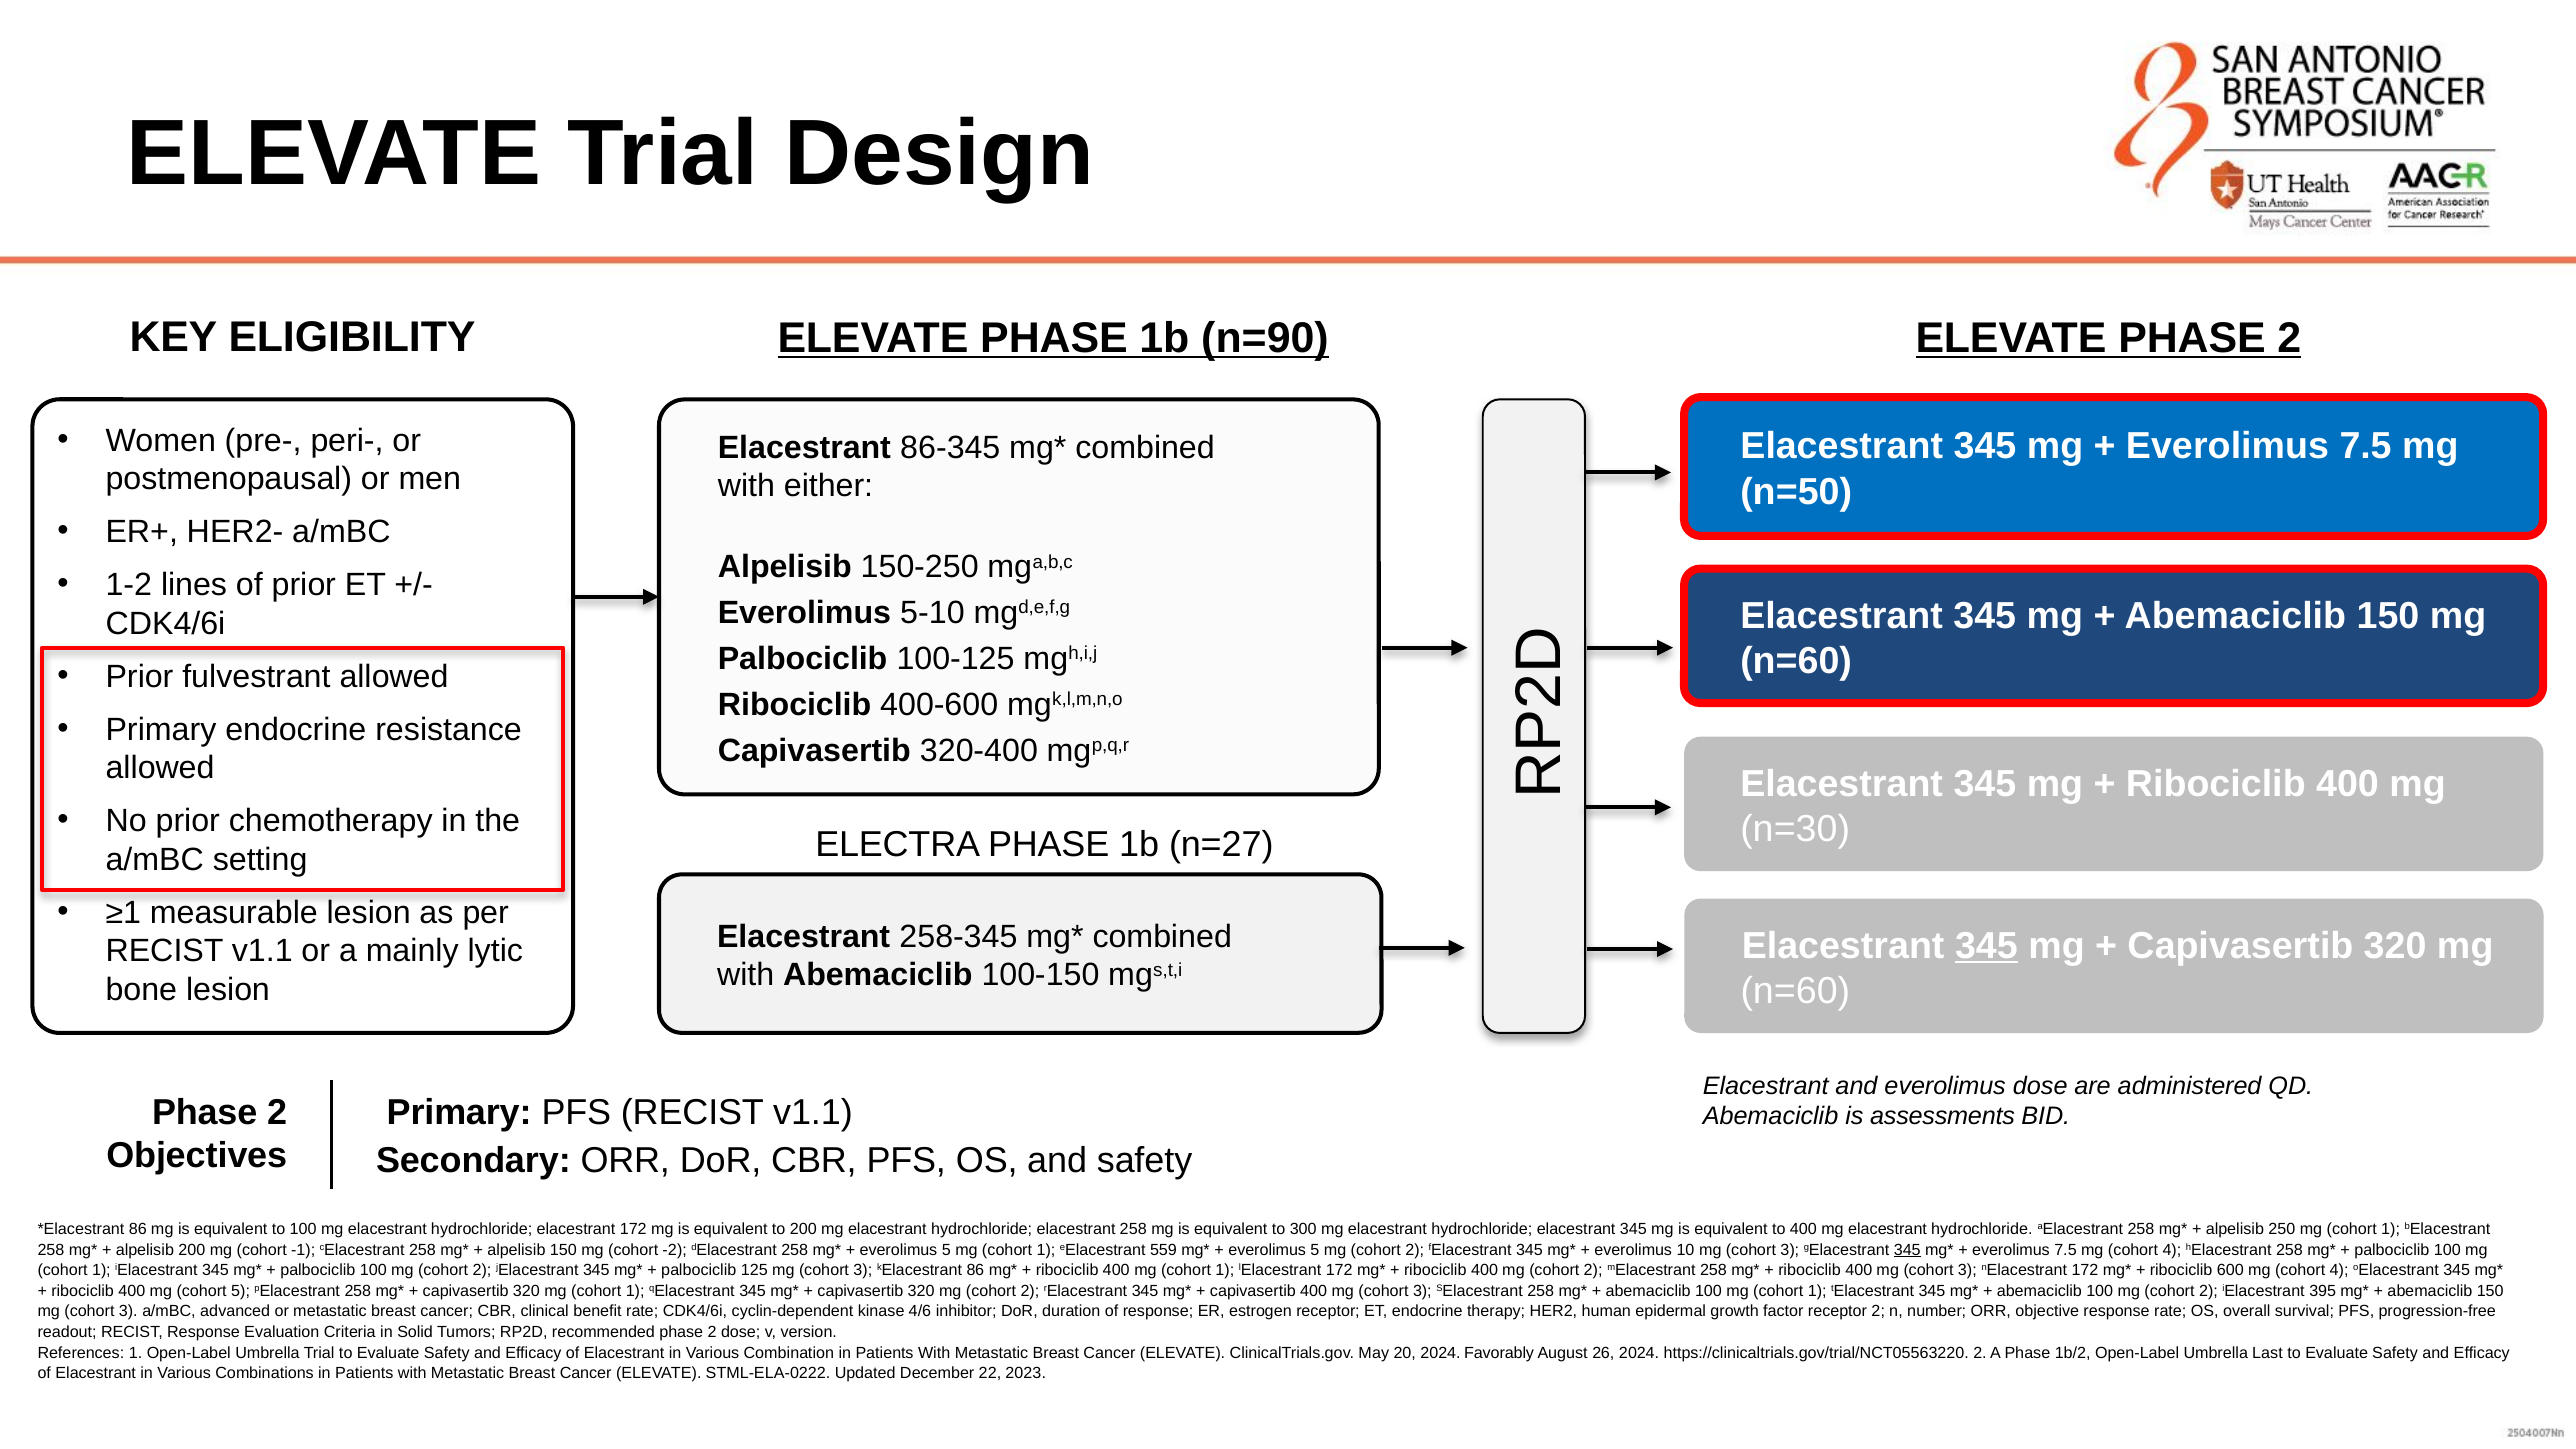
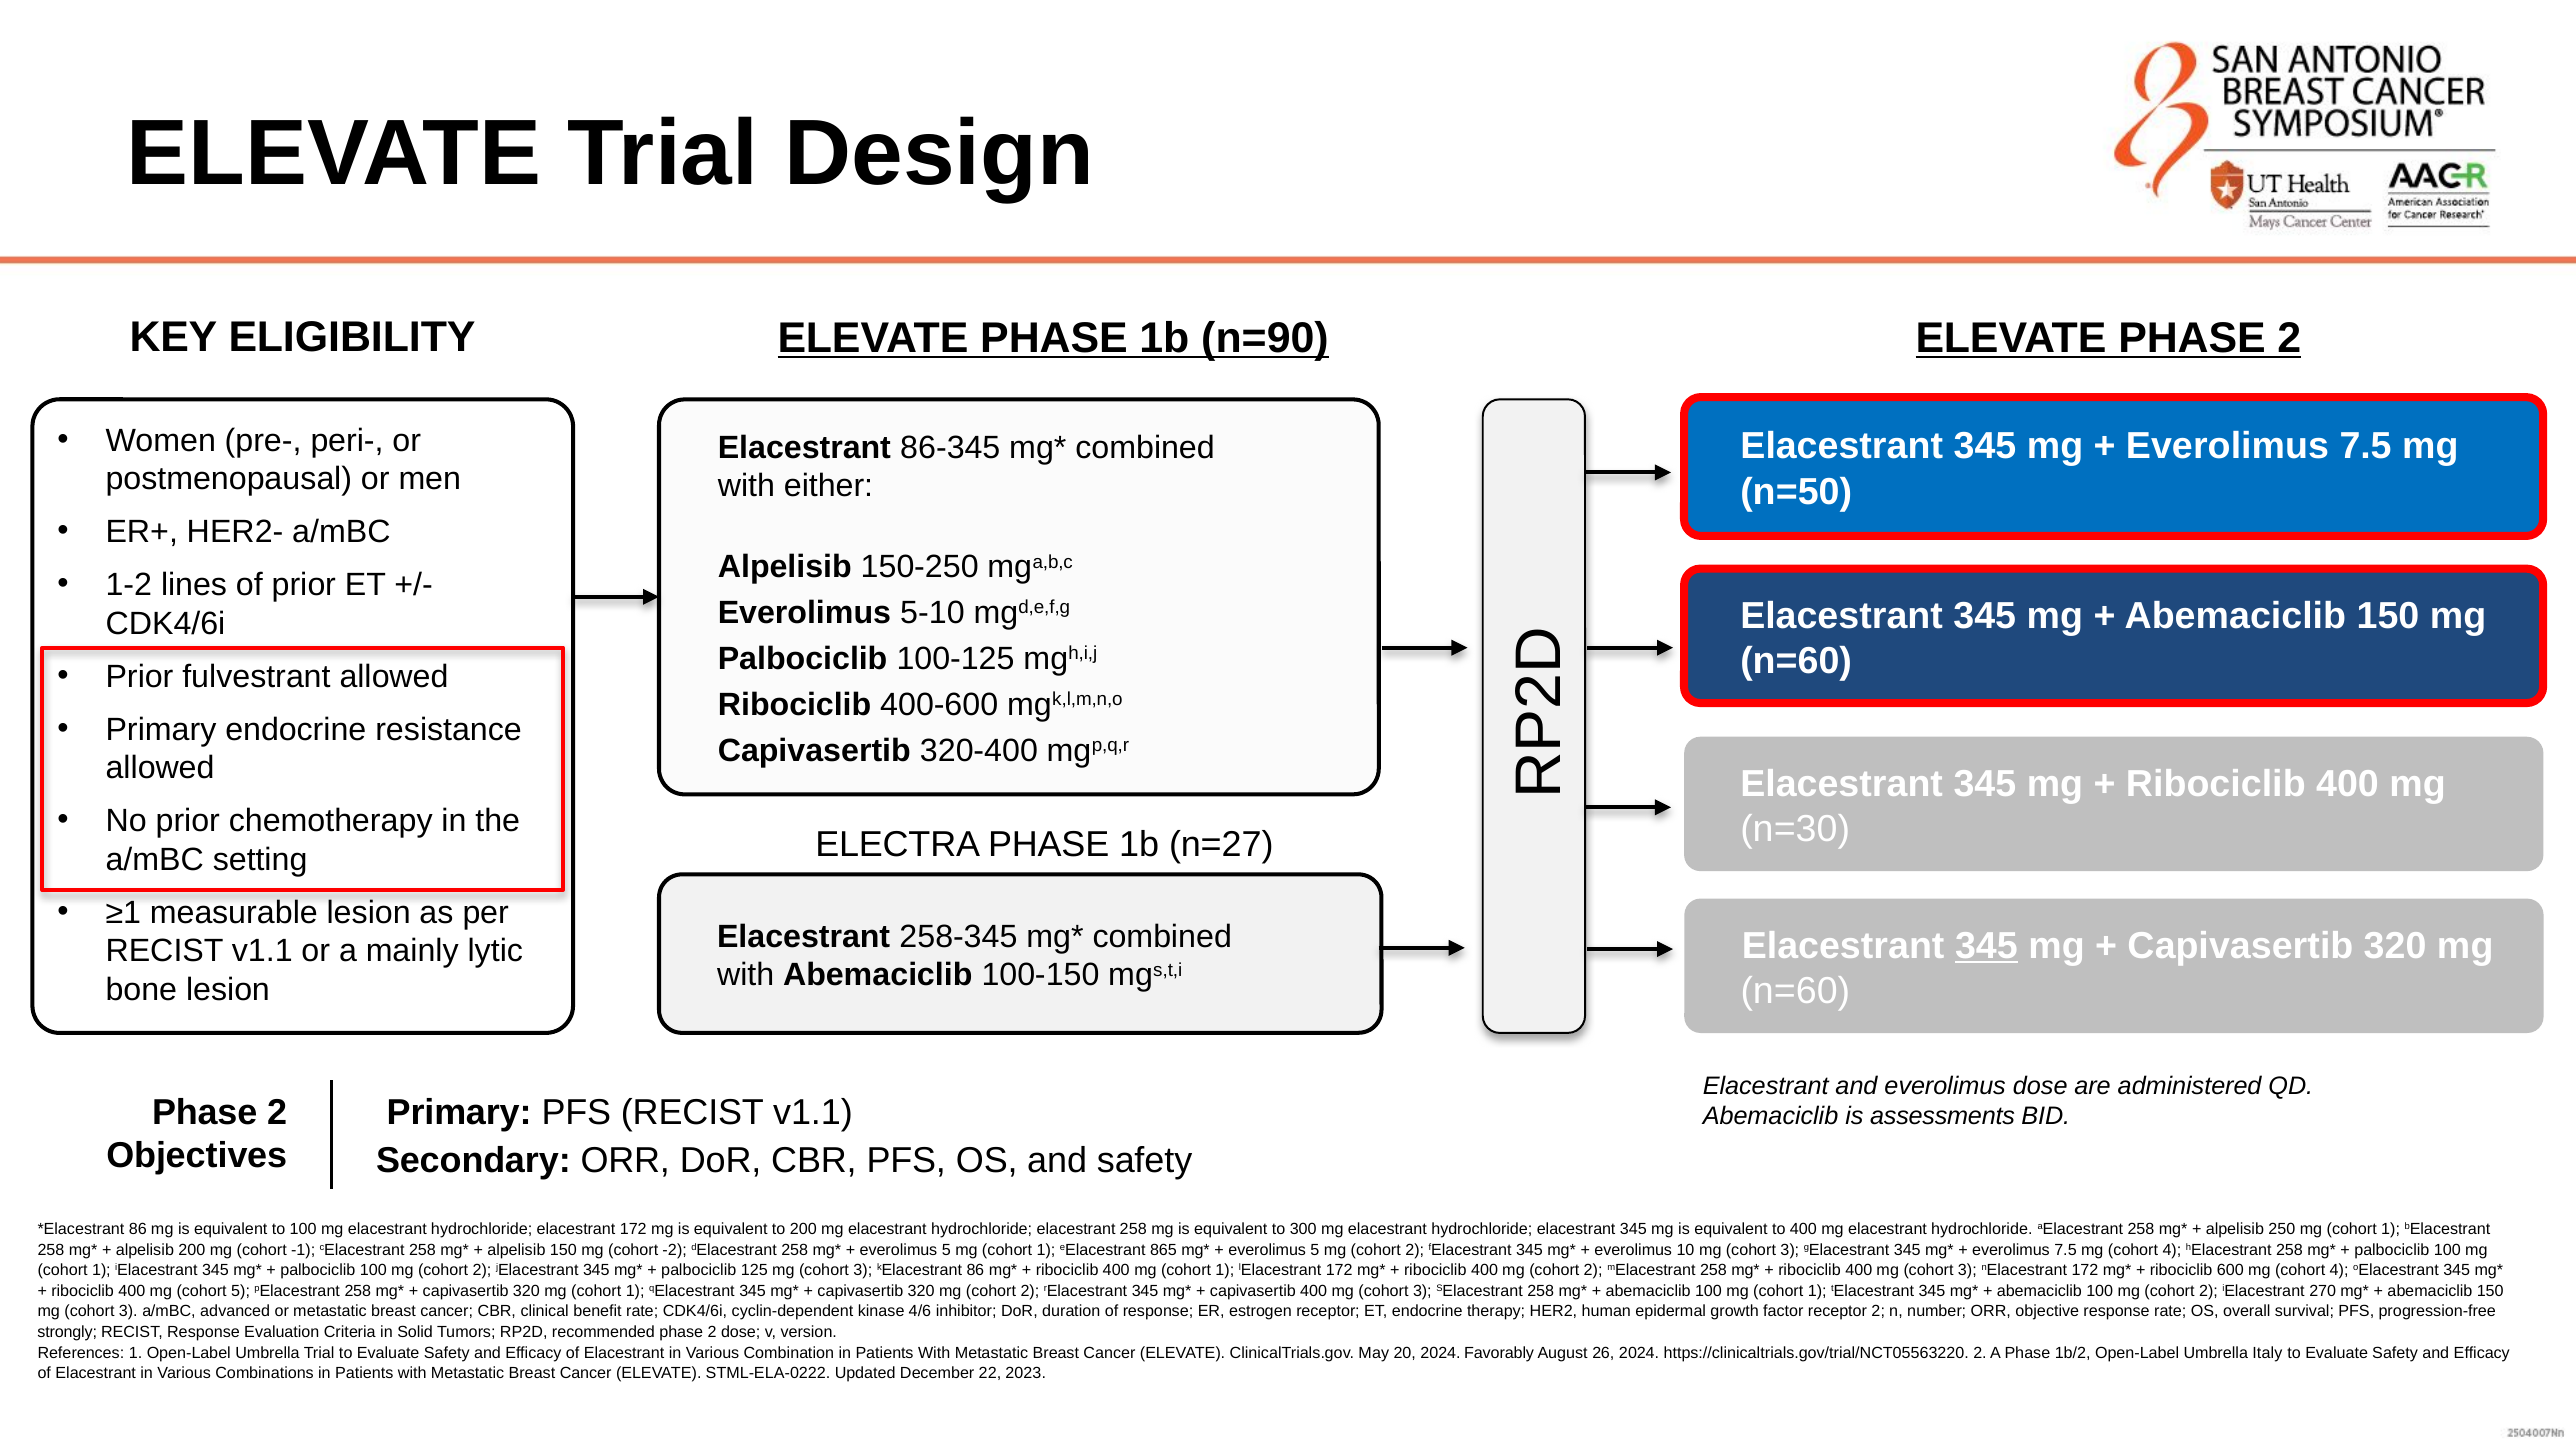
559: 559 -> 865 (1163, 1250)
345 underline: present -> none (1907, 1250)
395: 395 -> 270 (2323, 1291)
readout: readout -> strongly (67, 1332)
Last: Last -> Italy (2267, 1353)
